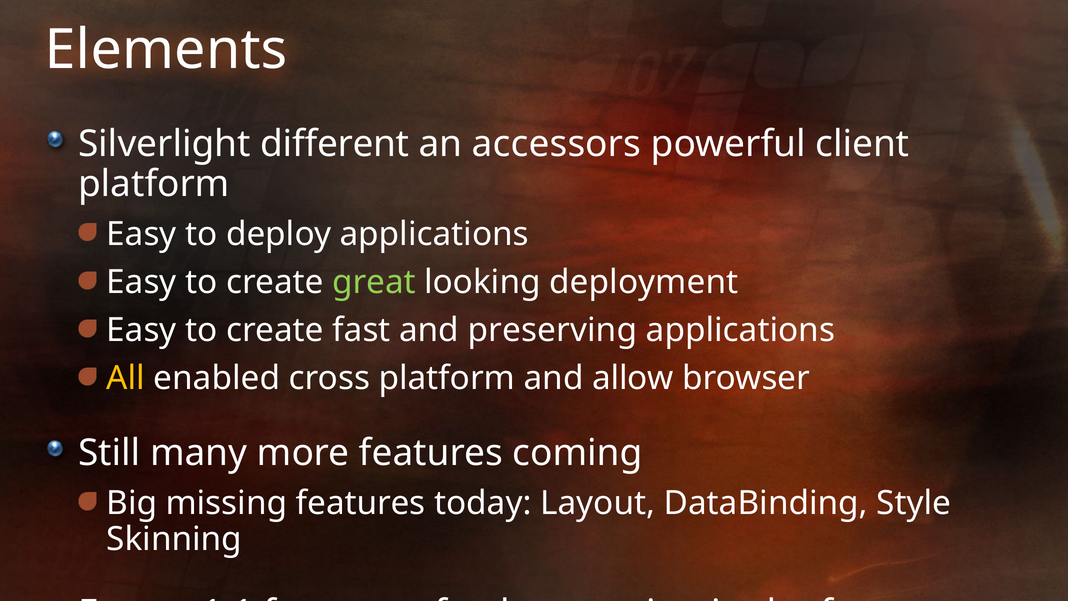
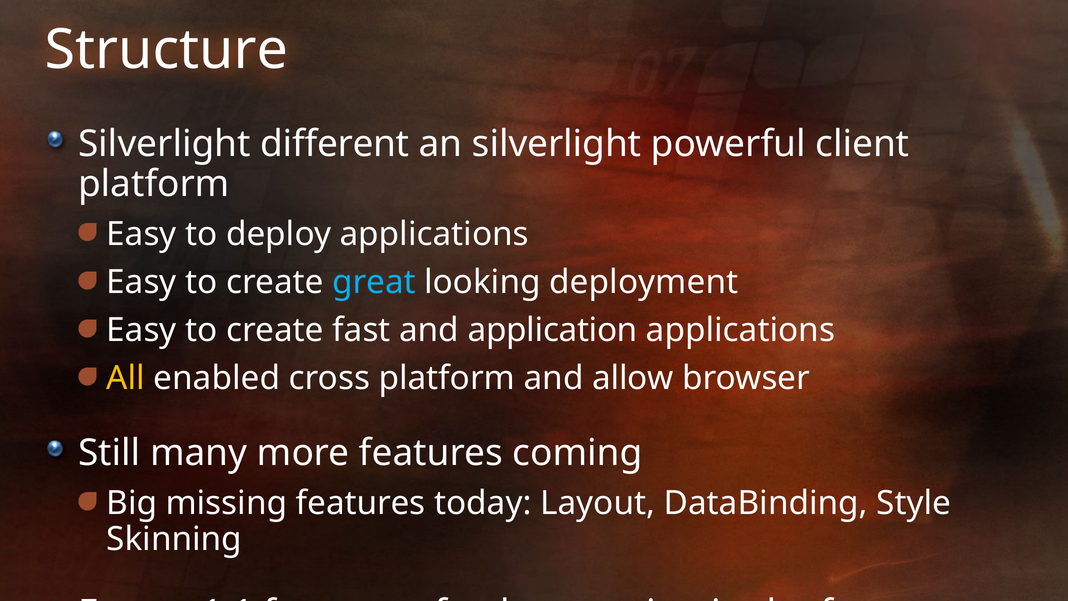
Elements: Elements -> Structure (166, 50)
an accessors: accessors -> silverlight (557, 144)
great colour: light green -> light blue (374, 282)
preserving: preserving -> application (553, 330)
